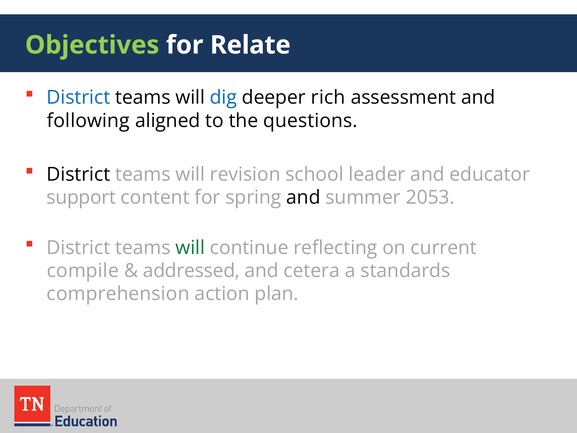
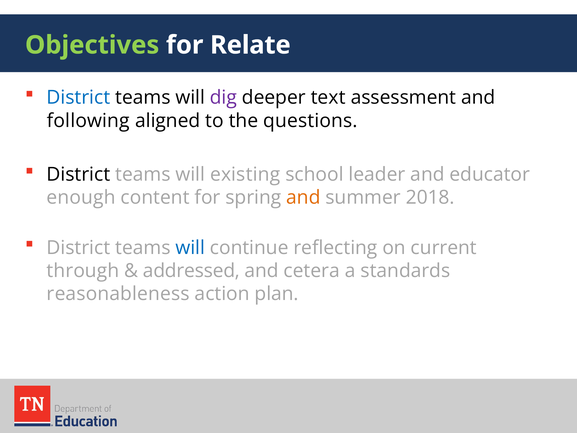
dig colour: blue -> purple (223, 98)
rich: rich -> text (328, 98)
revision: revision -> existing (245, 174)
support: support -> enough (81, 198)
and colour: black -> orange (303, 198)
2053: 2053 -> 2018 (430, 198)
will colour: green -> blue (190, 248)
compile: compile -> through (83, 271)
comprehension: comprehension -> reasonableness (118, 294)
